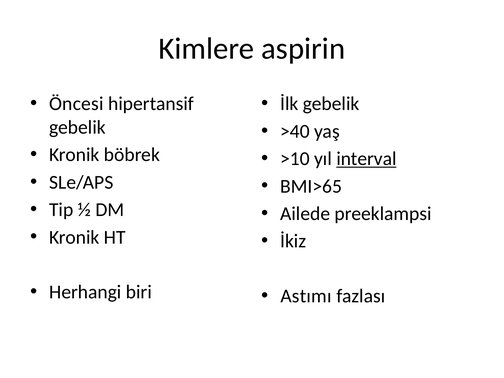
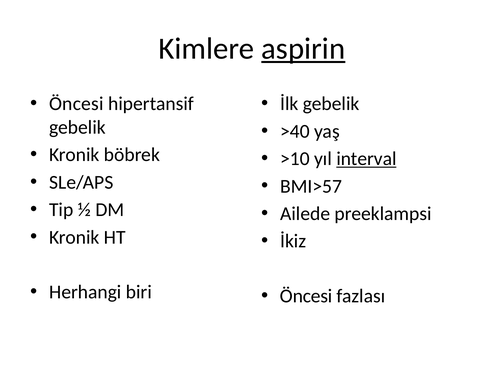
aspirin underline: none -> present (303, 49)
BMI>65: BMI>65 -> BMI>57 (311, 186)
Astımı: Astımı -> Öncesi (306, 296)
